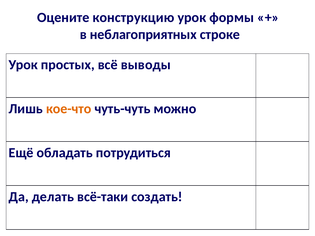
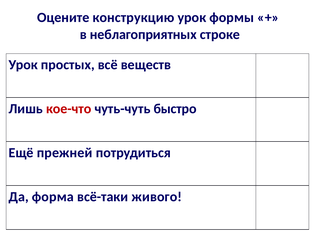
выводы: выводы -> веществ (146, 65)
кое-что colour: orange -> red (69, 109)
можно: можно -> быстро (175, 109)
обладать: обладать -> прежней (65, 153)
делать: делать -> форма (53, 197)
создать: создать -> живого (157, 197)
